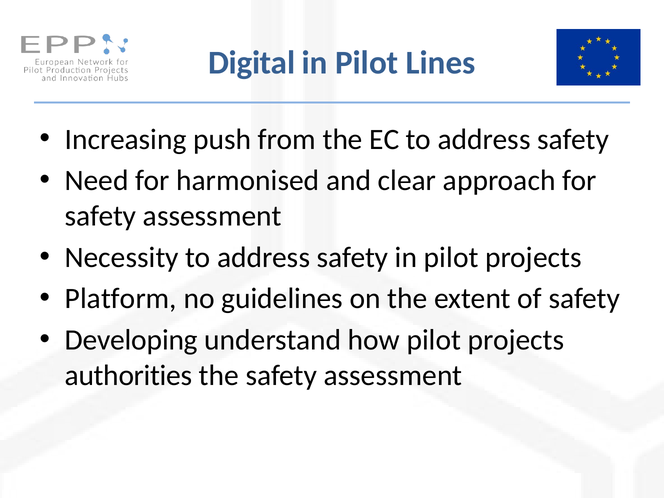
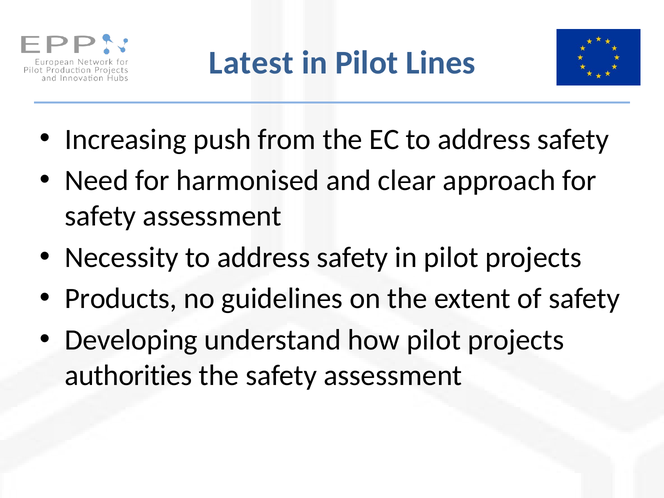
Digital: Digital -> Latest (251, 63)
Platform: Platform -> Products (121, 299)
